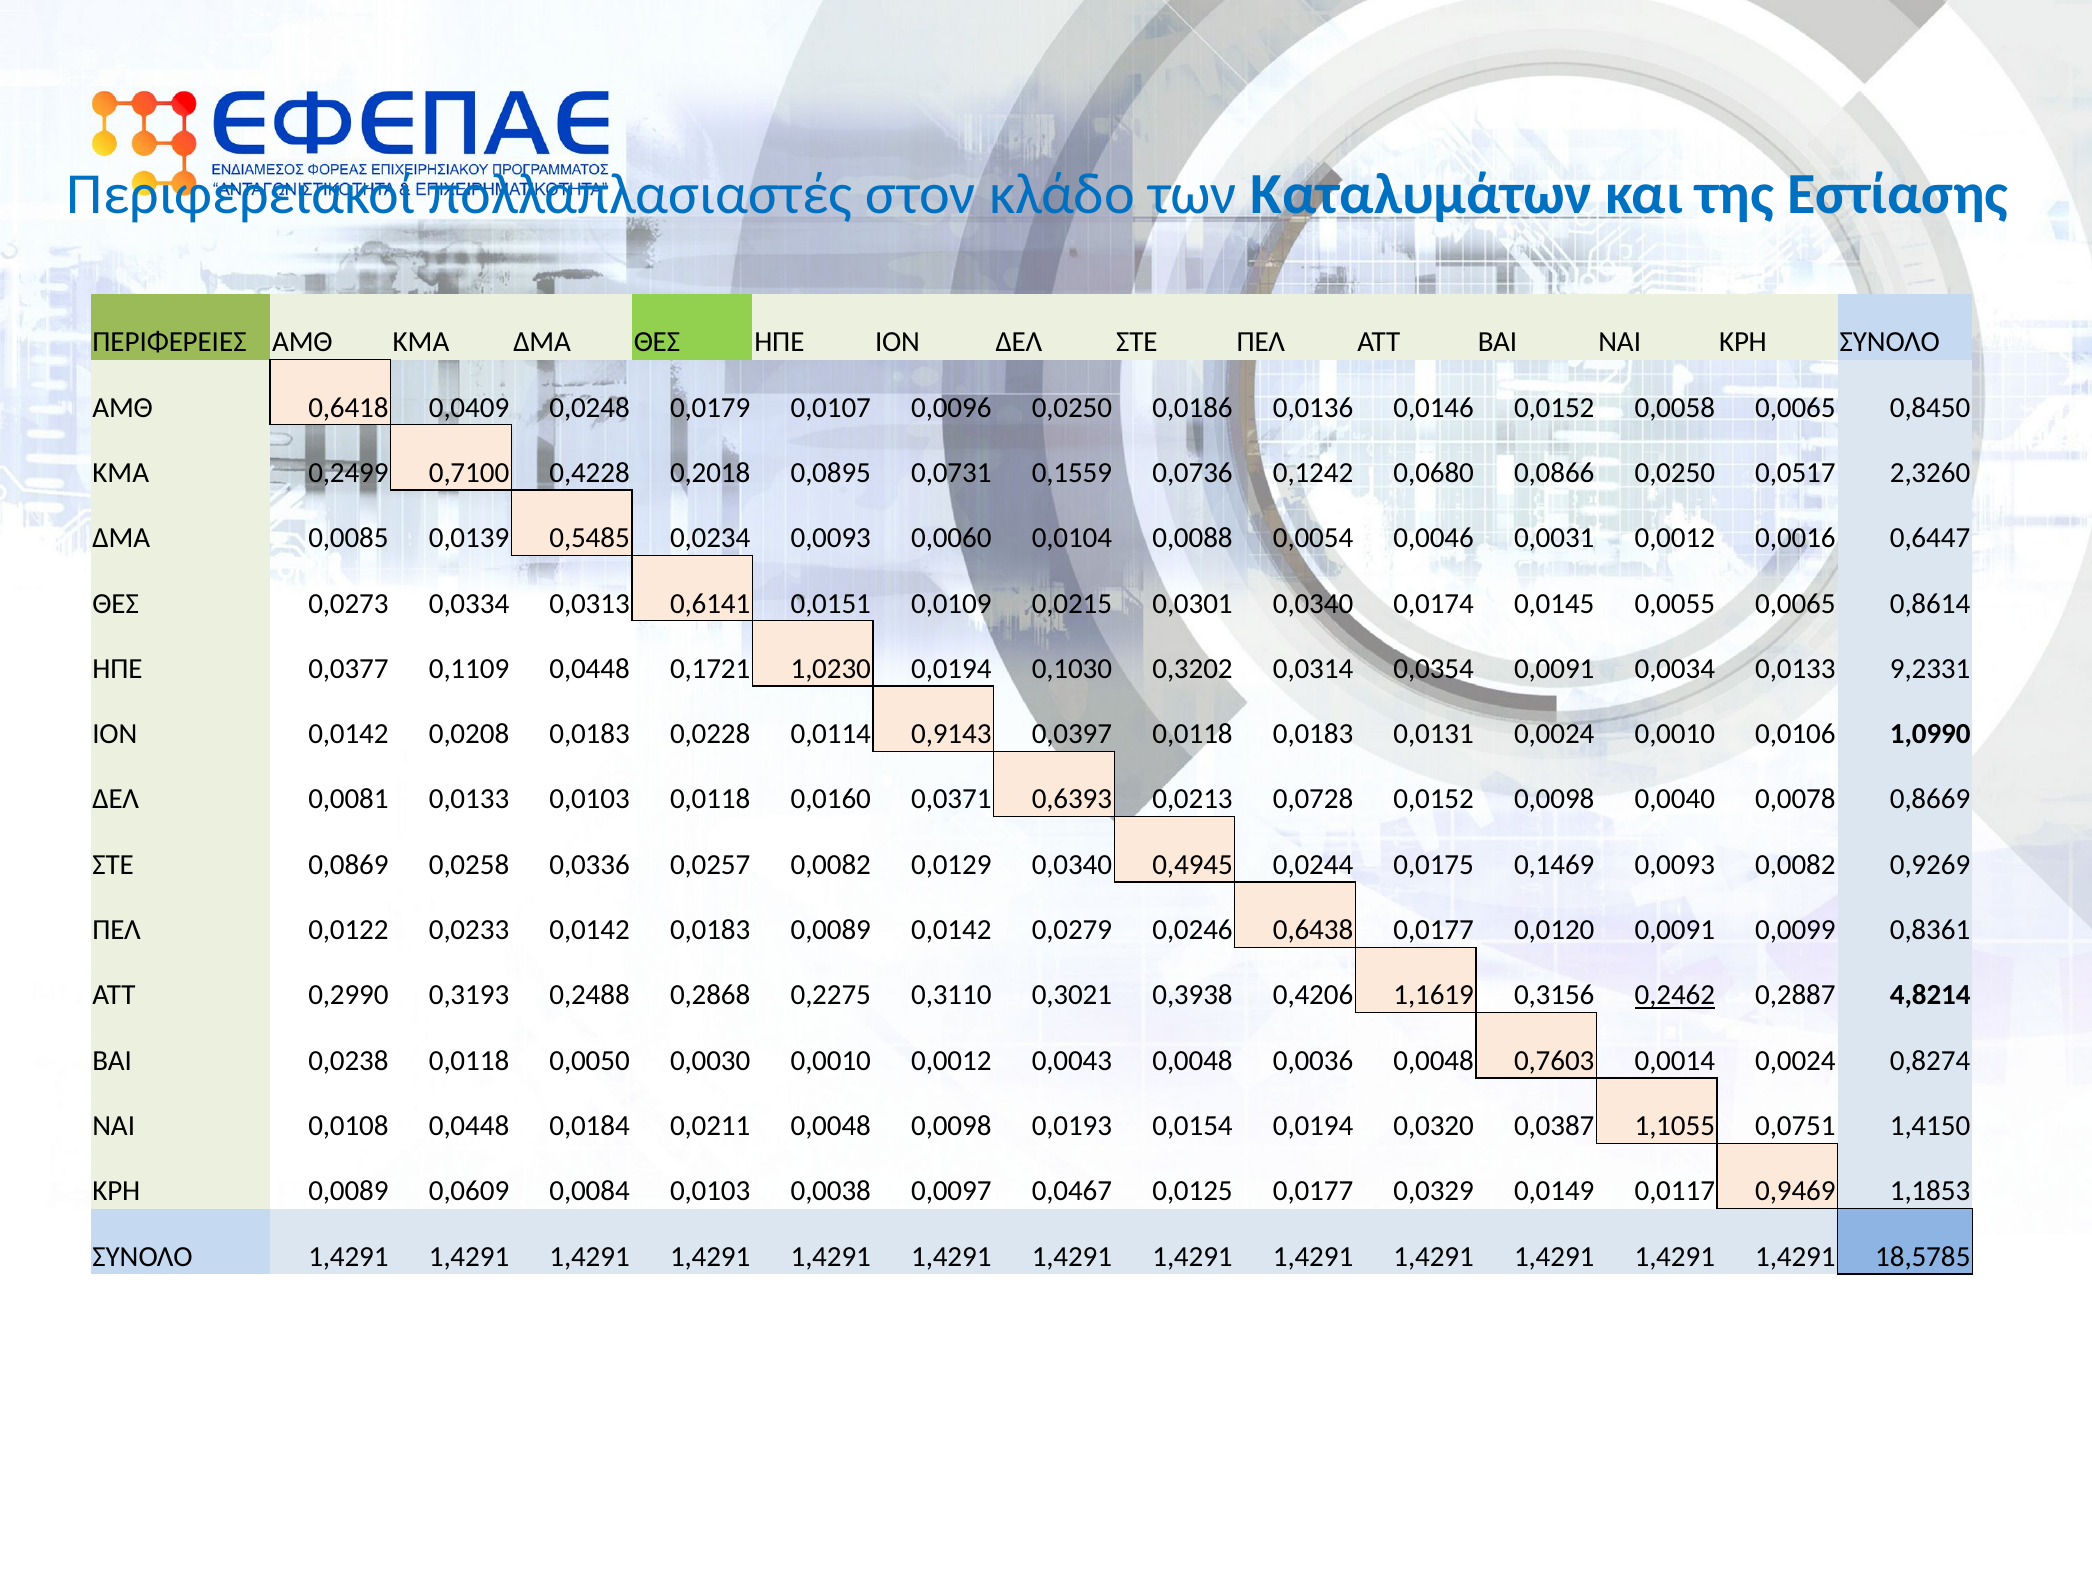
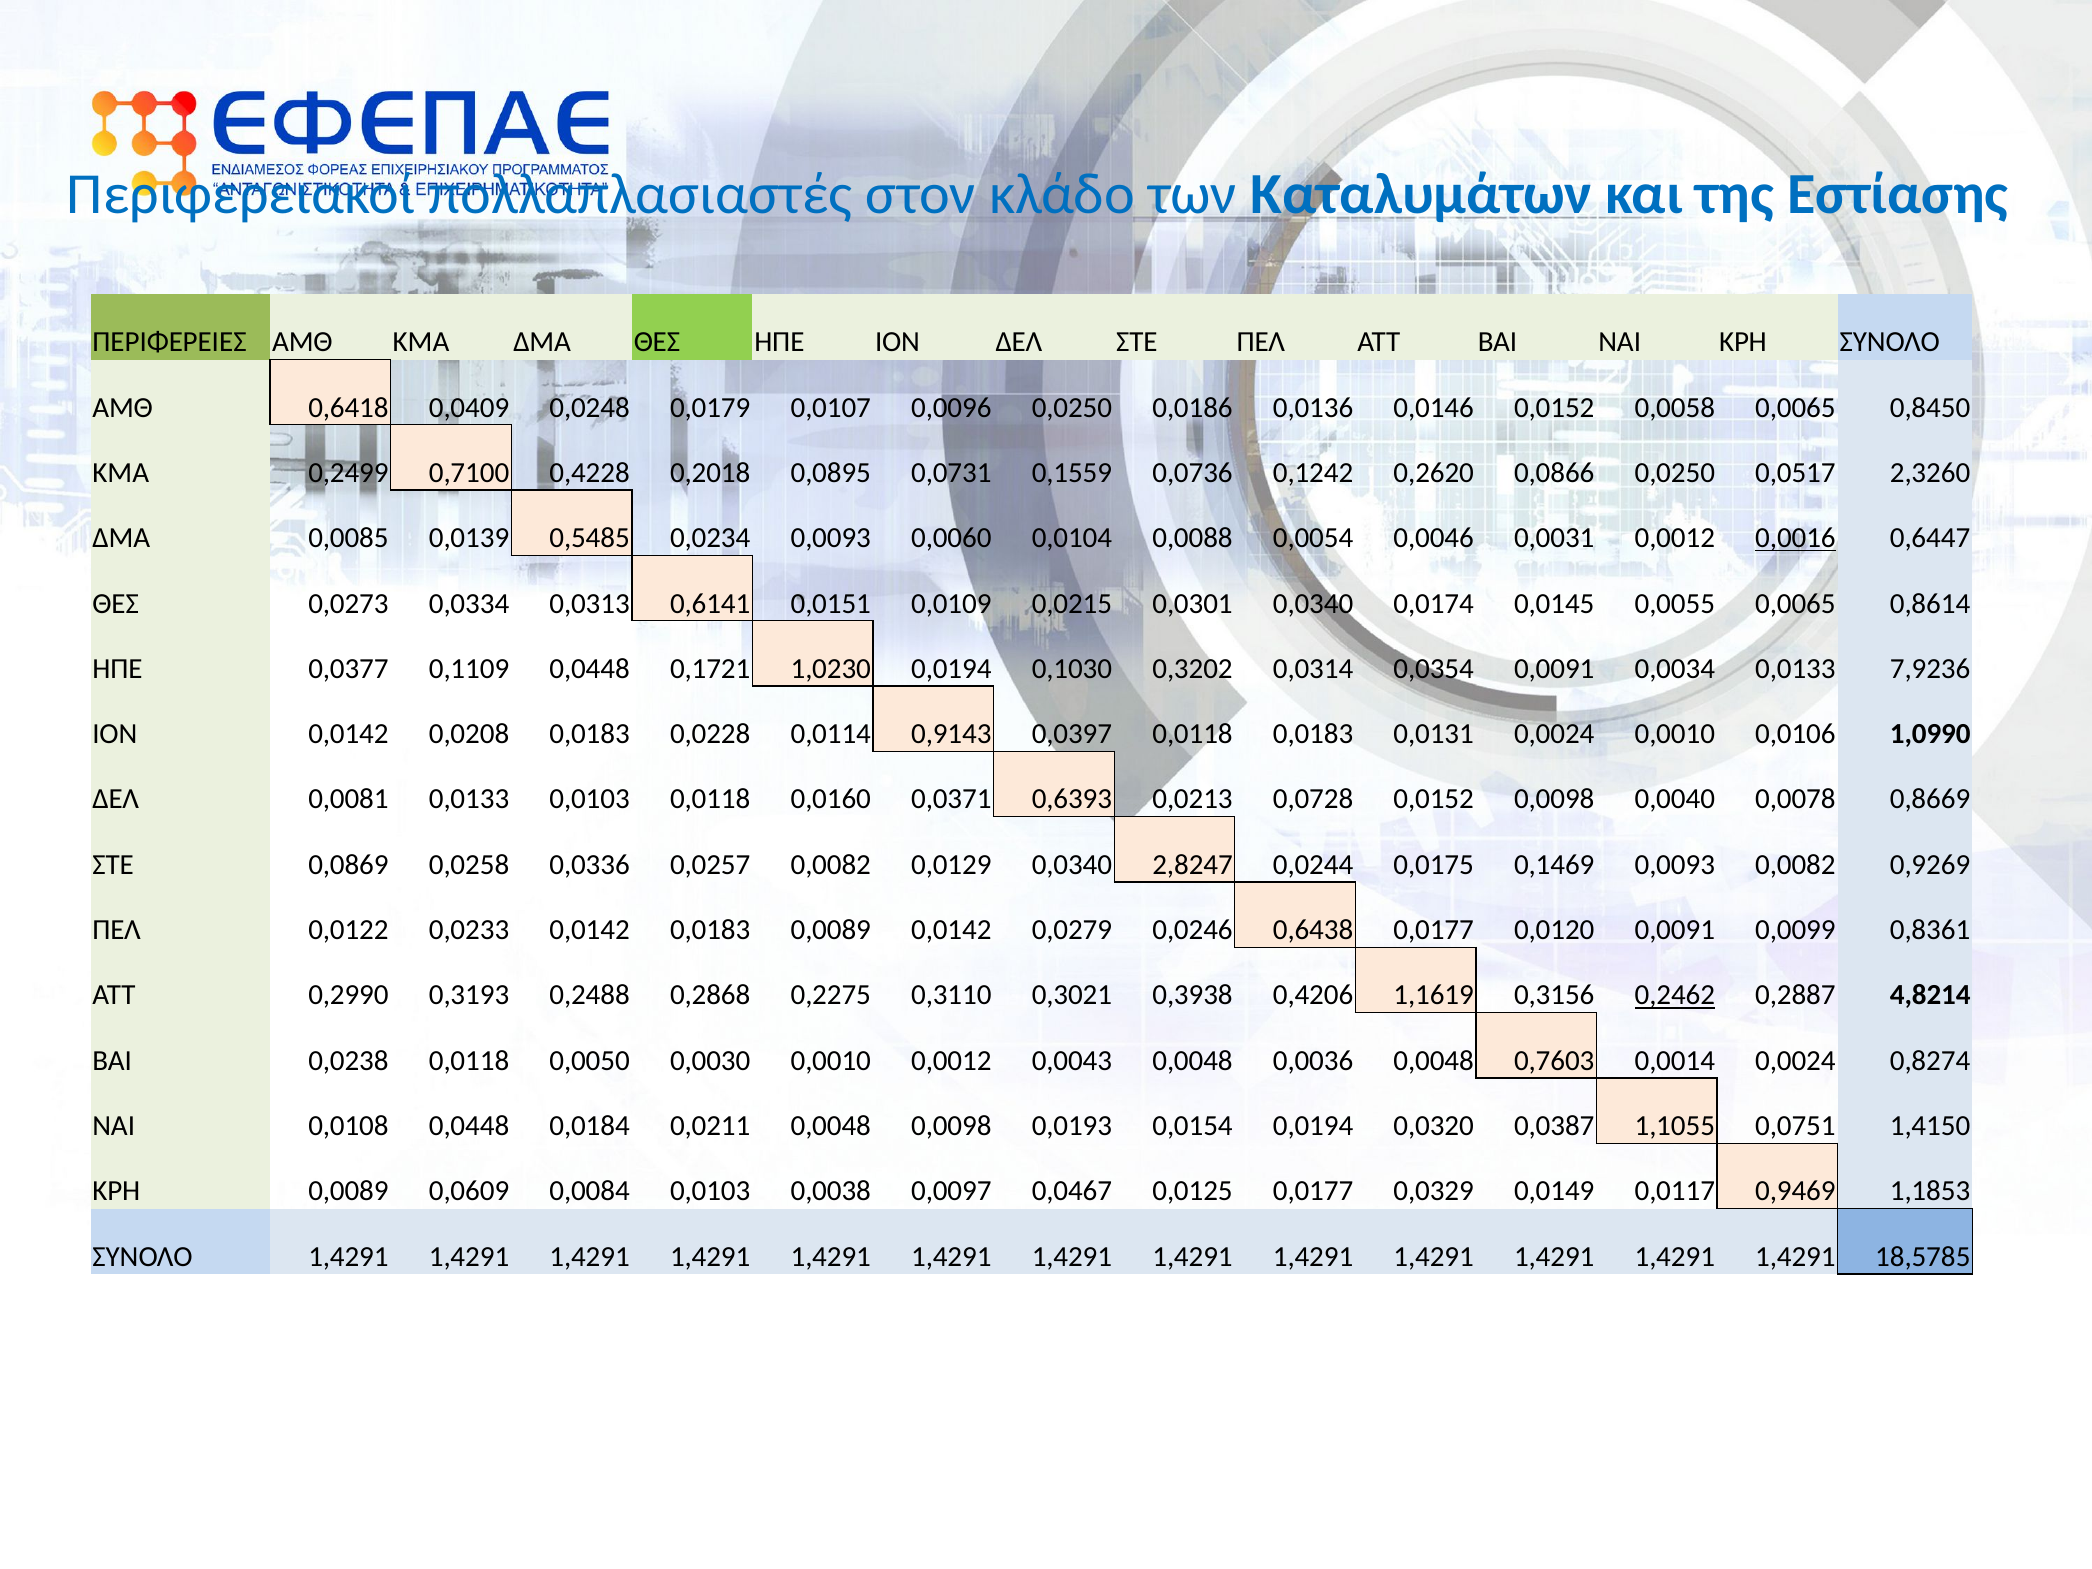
0,0680: 0,0680 -> 0,2620 (1434, 473)
0,0016 underline: none -> present (1795, 538)
9,2331: 9,2331 -> 7,9236 (1930, 669)
0,4945: 0,4945 -> 2,8247 (1193, 865)
